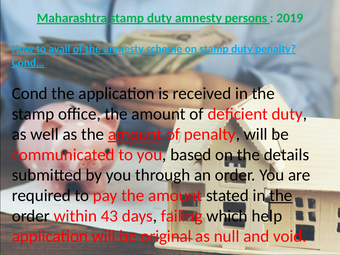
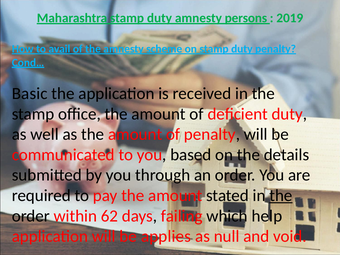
Cond: Cond -> Basic (30, 94)
amount underline: present -> none (135, 134)
43: 43 -> 62 (109, 216)
original: original -> applies (166, 236)
